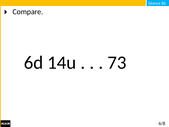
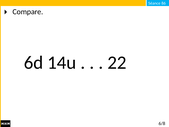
73: 73 -> 22 (117, 62)
